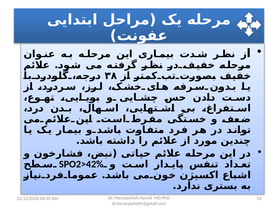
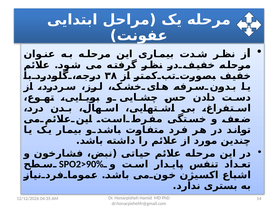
SPO2>42%: SPO2>42% -> SPO2>90% (81, 165)
